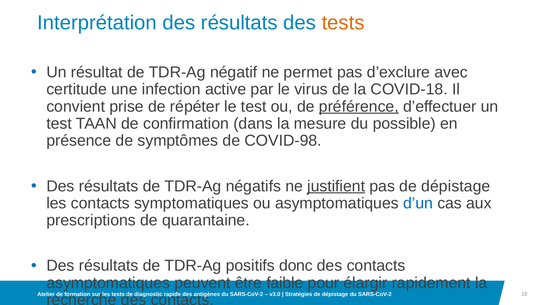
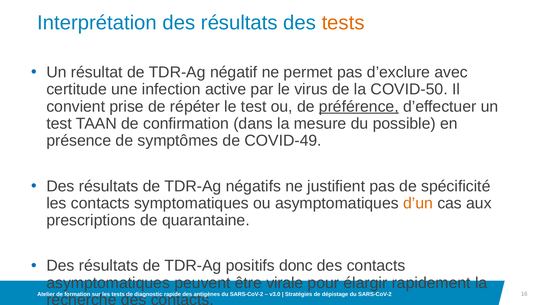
COVID-18: COVID-18 -> COVID-50 (409, 89)
COVID-98: COVID-98 -> COVID-49 (283, 141)
justifient underline: present -> none (336, 186)
pas de dépistage: dépistage -> spécificité (456, 186)
d’un colour: blue -> orange (418, 203)
faible: faible -> virale (285, 283)
